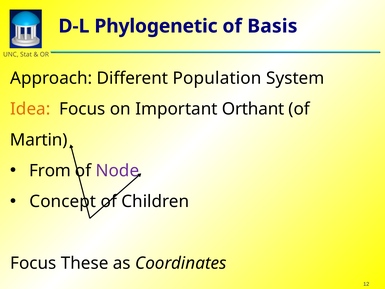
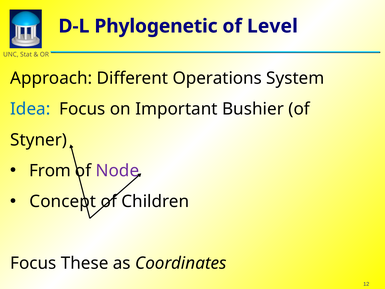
Basis: Basis -> Level (272, 26)
Population: Population -> Operations (217, 78)
Idea colour: orange -> blue (30, 109)
Orthant: Orthant -> Bushier (253, 109)
Martin: Martin -> Styner (39, 140)
